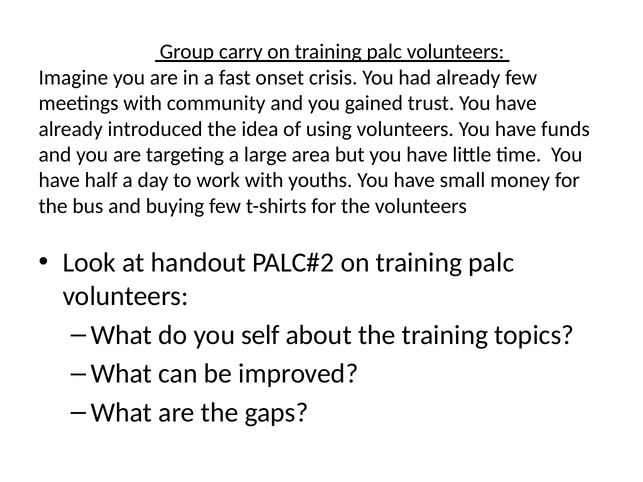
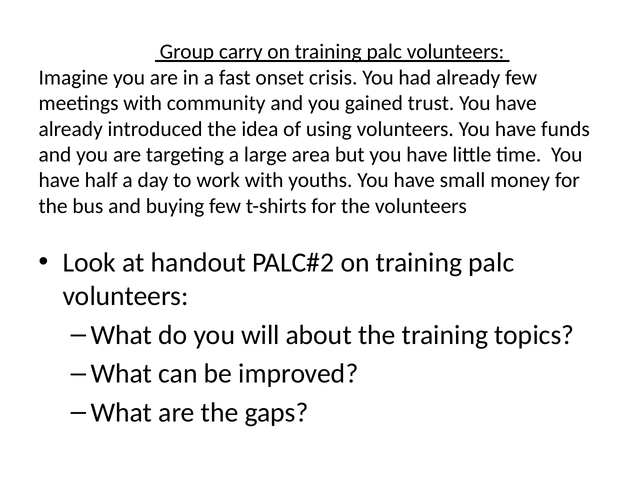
self: self -> will (260, 335)
